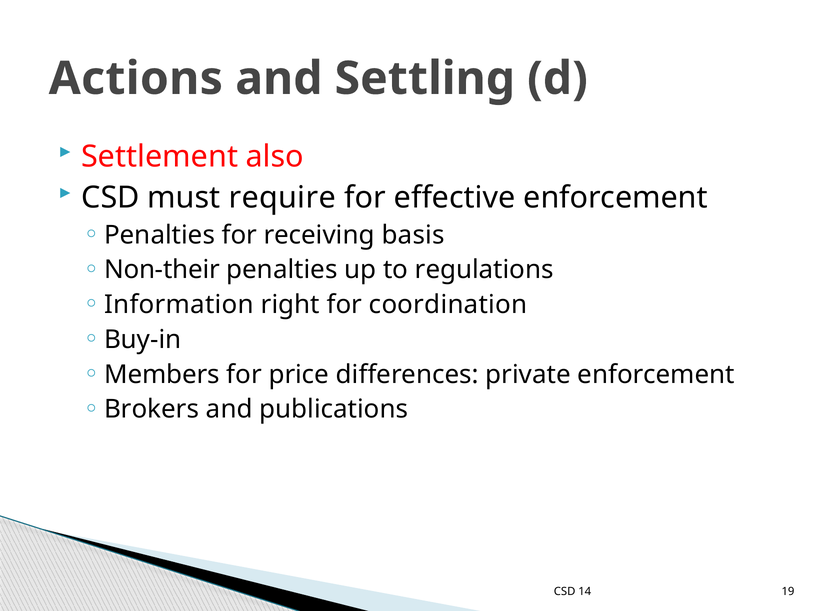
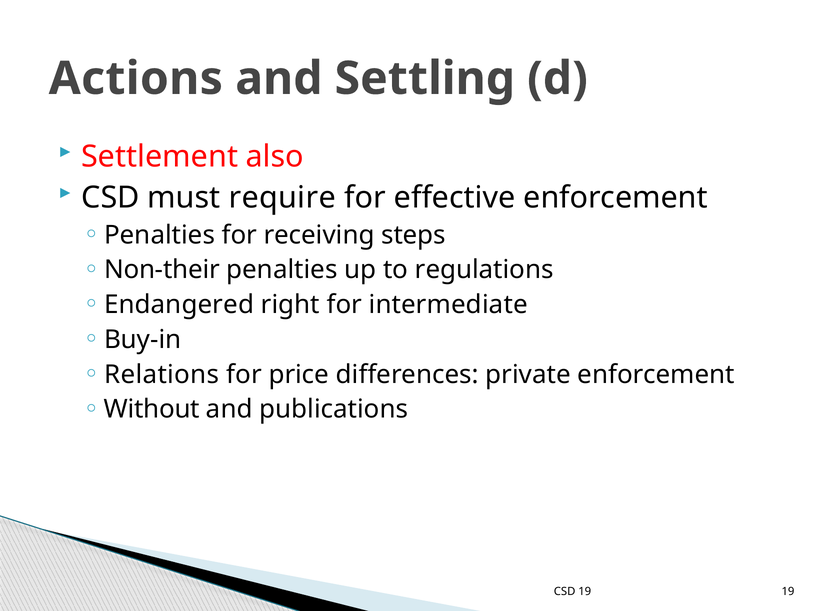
basis: basis -> steps (414, 235)
Information: Information -> Endangered (179, 304)
coordination: coordination -> intermediate (448, 304)
Members: Members -> Relations (162, 374)
Brokers: Brokers -> Without (152, 409)
CSD 14: 14 -> 19 (585, 591)
